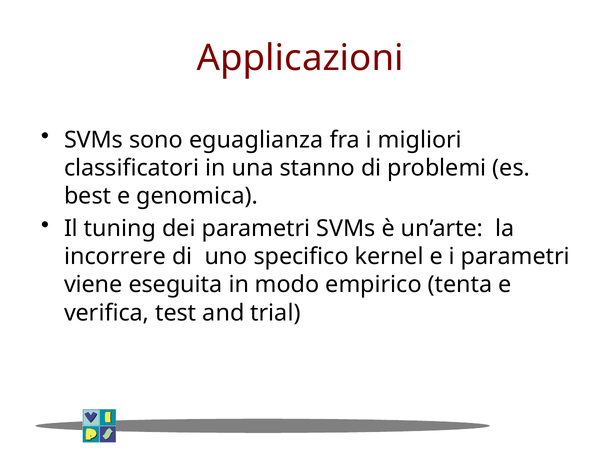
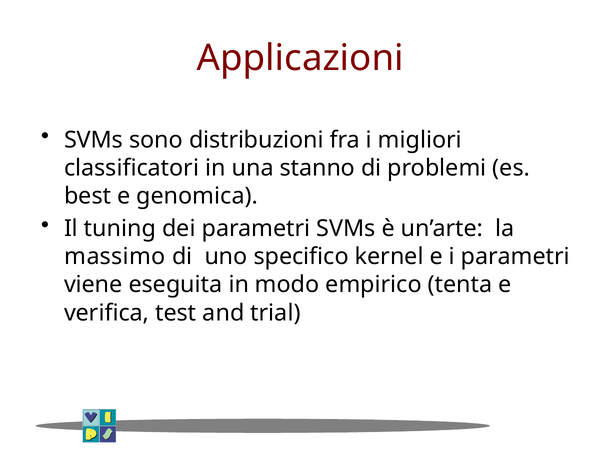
eguaglianza: eguaglianza -> distribuzioni (256, 140)
incorrere: incorrere -> massimo (115, 257)
